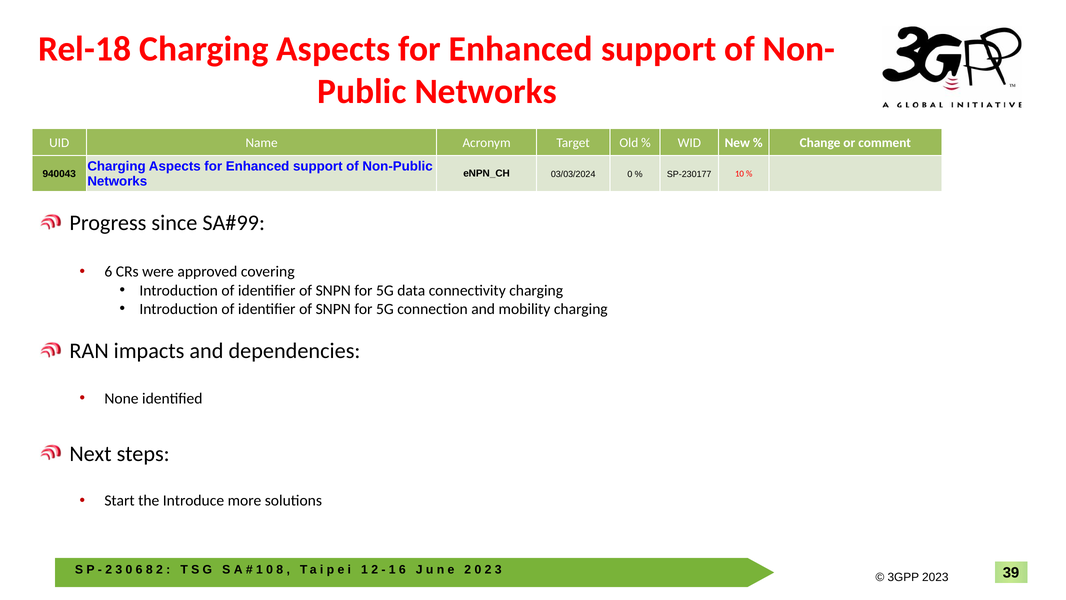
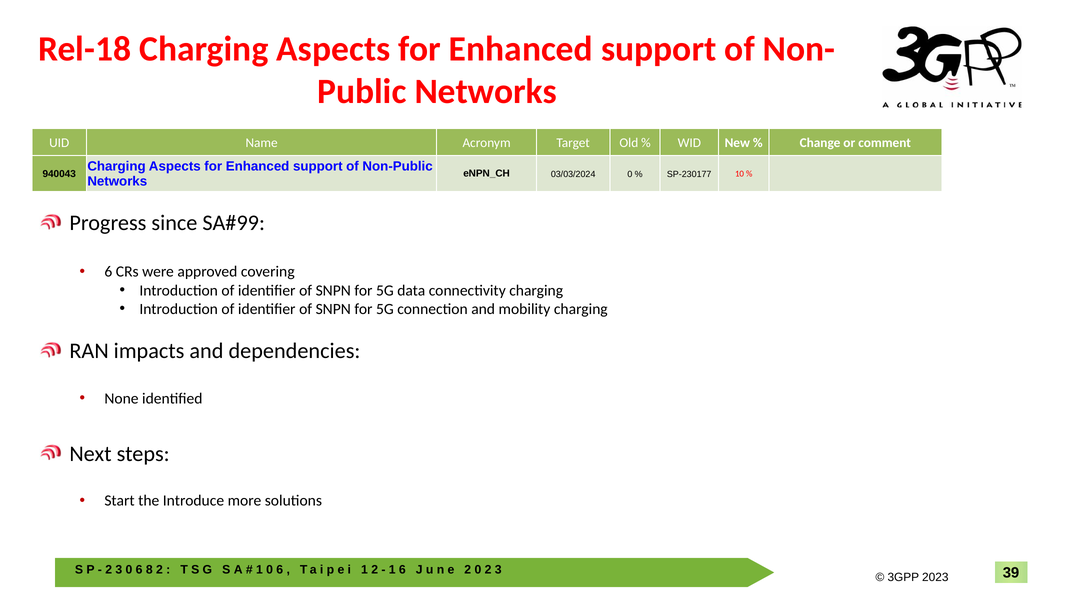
8: 8 -> 6 (280, 569)
